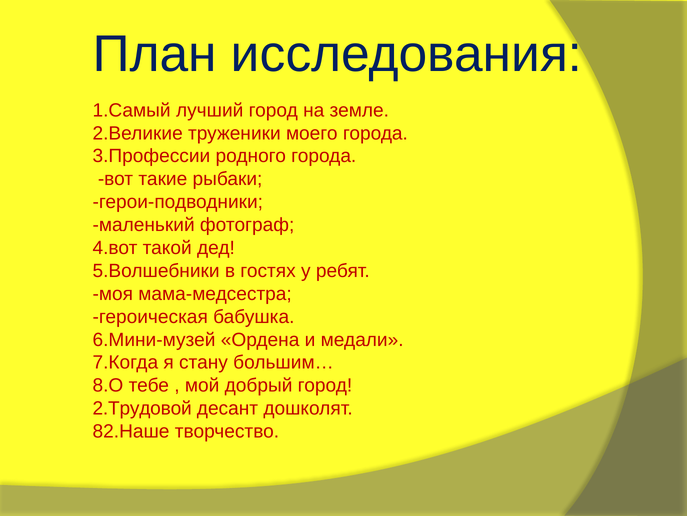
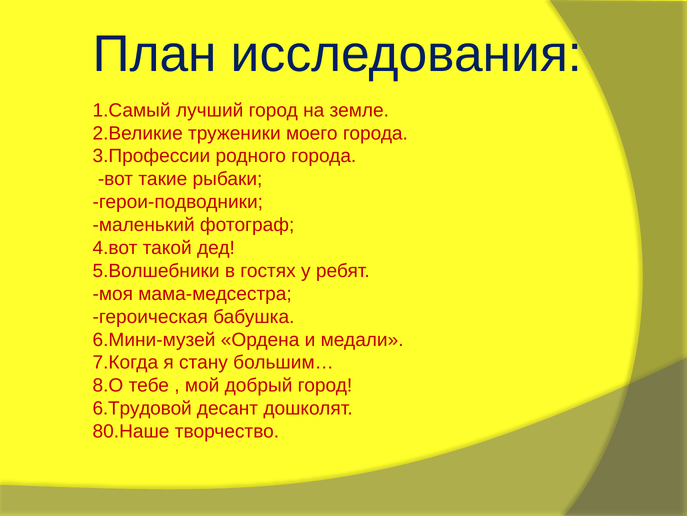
2.Трудовой: 2.Трудовой -> 6.Трудовой (142, 408)
82.Наше: 82.Наше -> 80.Наше (131, 431)
